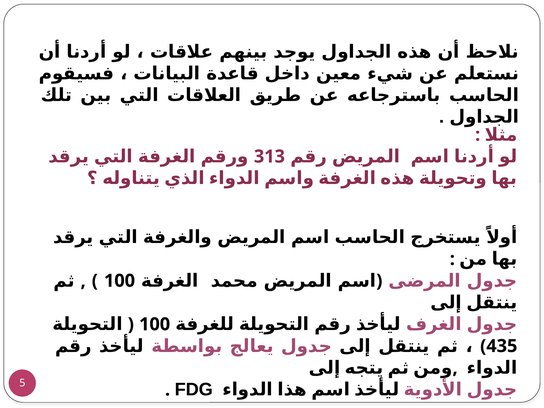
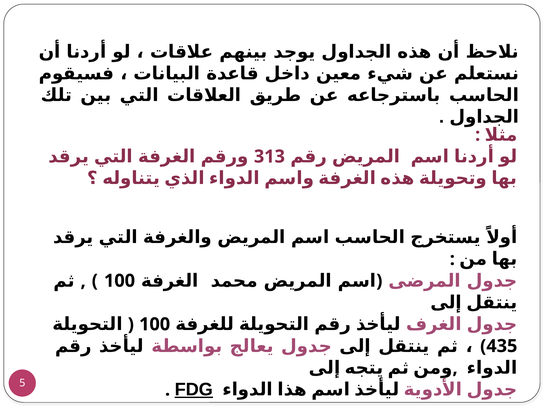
FDG underline: none -> present (194, 390)
